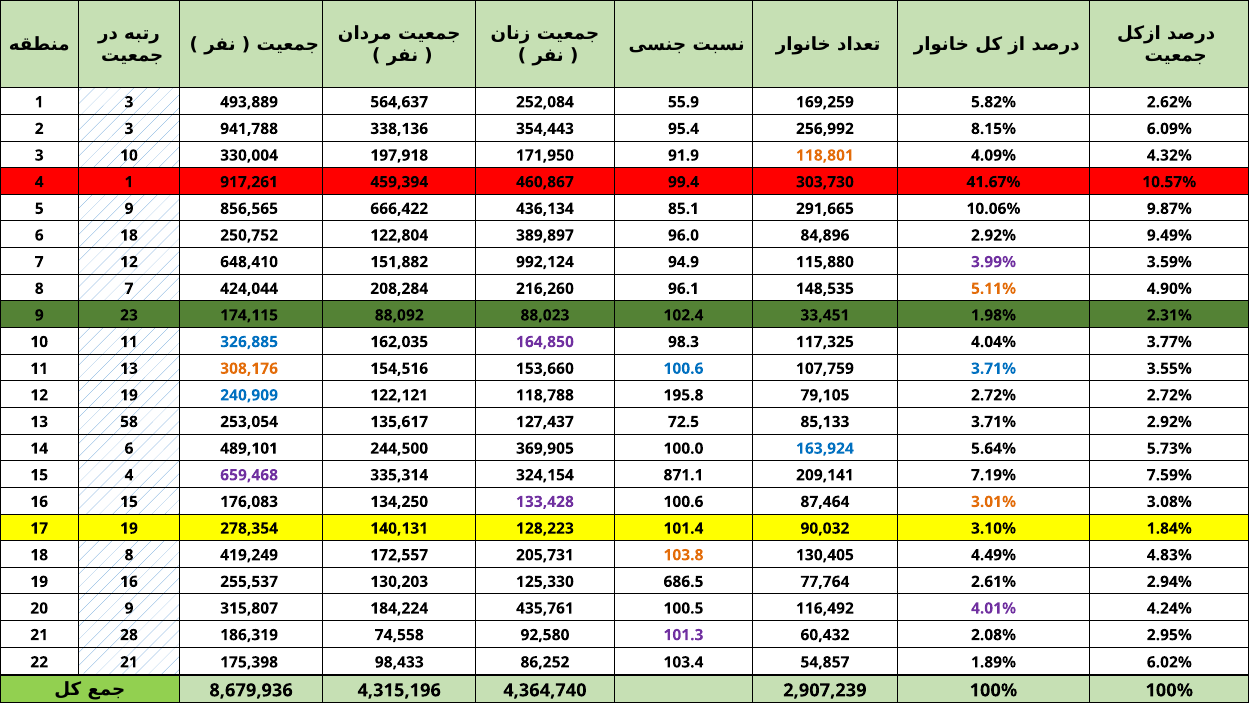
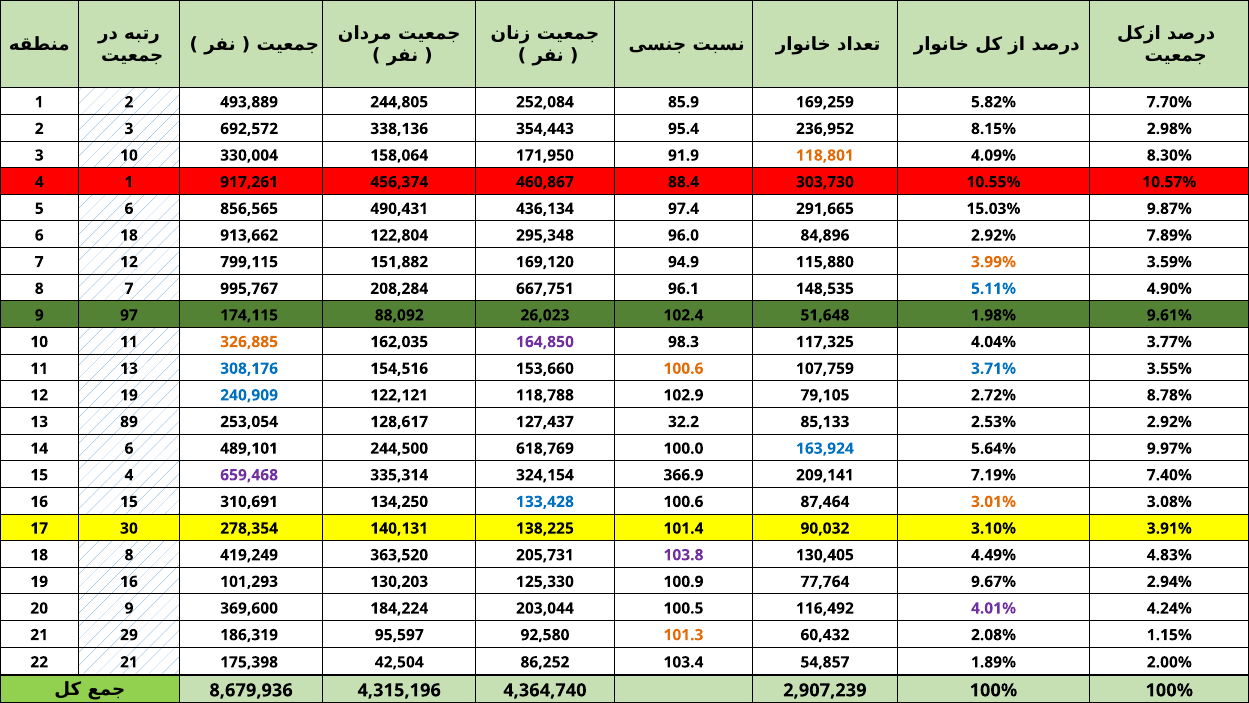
1 3: 3 -> 2 (129, 102)
564,637: 564,637 -> 244,805 (399, 102)
55.9: 55.9 -> 85.9 (684, 102)
2.62%: 2.62% -> 7.70% (1169, 102)
941,788: 941,788 -> 692,572 (249, 129)
256,992: 256,992 -> 236,952 (825, 129)
6.09%: 6.09% -> 2.98% (1169, 129)
197,918: 197,918 -> 158,064 (399, 155)
4.32%: 4.32% -> 8.30% (1169, 155)
459,394: 459,394 -> 456,374 (399, 182)
99.4: 99.4 -> 88.4 (684, 182)
41.67%: 41.67% -> 10.55% (993, 182)
5 9: 9 -> 6 (129, 209)
666,422: 666,422 -> 490,431 (399, 209)
85.1: 85.1 -> 97.4 (684, 209)
10.06%: 10.06% -> 15.03% (993, 209)
250,752: 250,752 -> 913,662 (249, 235)
389,897: 389,897 -> 295,348 (545, 235)
9.49%: 9.49% -> 7.89% (1169, 235)
648,410: 648,410 -> 799,115 (249, 262)
992,124: 992,124 -> 169,120 (545, 262)
3.99% colour: purple -> orange (994, 262)
424,044: 424,044 -> 995,767 (249, 288)
216,260: 216,260 -> 667,751 (545, 288)
5.11% colour: orange -> blue (994, 288)
23: 23 -> 97 (129, 315)
88,023: 88,023 -> 26,023 (545, 315)
33,451: 33,451 -> 51,648 (825, 315)
2.31%: 2.31% -> 9.61% (1169, 315)
326,885 colour: blue -> orange (249, 342)
308,176 colour: orange -> blue (249, 368)
100.6 colour: blue -> orange (683, 368)
195.8: 195.8 -> 102.9 (683, 395)
2.72% 2.72%: 2.72% -> 8.78% (1169, 395)
58: 58 -> 89 (129, 422)
135,617: 135,617 -> 128,617 (399, 422)
72.5: 72.5 -> 32.2 (684, 422)
85,133 3.71%: 3.71% -> 2.53% (994, 422)
369,905: 369,905 -> 618,769 (545, 448)
5.73%: 5.73% -> 9.97% (1169, 448)
871.1: 871.1 -> 366.9 (683, 475)
7.59%: 7.59% -> 7.40% (1169, 475)
176,083: 176,083 -> 310,691 (249, 502)
133,428 colour: purple -> blue (545, 502)
17 19: 19 -> 30 (129, 528)
128,223: 128,223 -> 138,225 (545, 528)
1.84%: 1.84% -> 3.91% (1169, 528)
172,557: 172,557 -> 363,520 (399, 555)
103.8 colour: orange -> purple (683, 555)
255,537: 255,537 -> 101,293 (249, 581)
686.5: 686.5 -> 100.9 (683, 581)
2.61%: 2.61% -> 9.67% (994, 581)
315,807: 315,807 -> 369,600 (249, 608)
435,761: 435,761 -> 203,044 (545, 608)
28: 28 -> 29 (129, 635)
74,558: 74,558 -> 95,597 (399, 635)
101.3 colour: purple -> orange (683, 635)
2.95%: 2.95% -> 1.15% (1169, 635)
98,433: 98,433 -> 42,504 (399, 662)
6.02%: 6.02% -> 2.00% (1169, 662)
